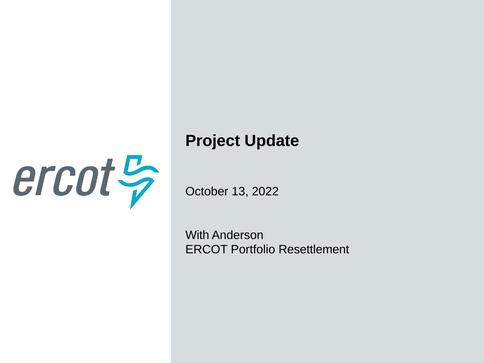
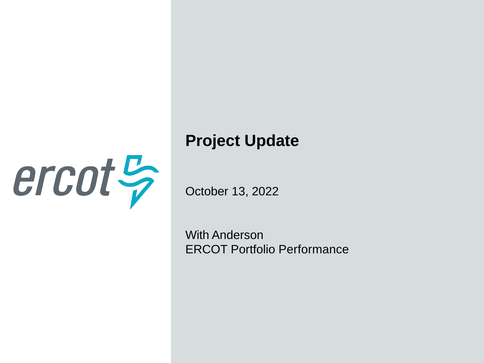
Resettlement: Resettlement -> Performance (314, 250)
